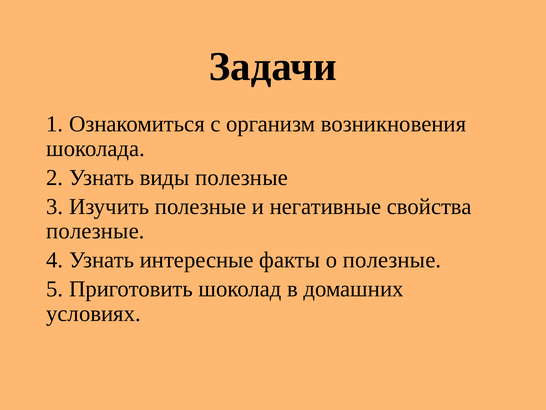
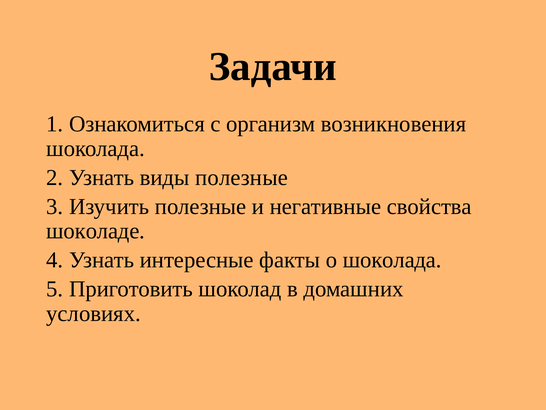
полезные: полезные -> шоколаде (96, 231)
о полезные: полезные -> шоколада (392, 260)
